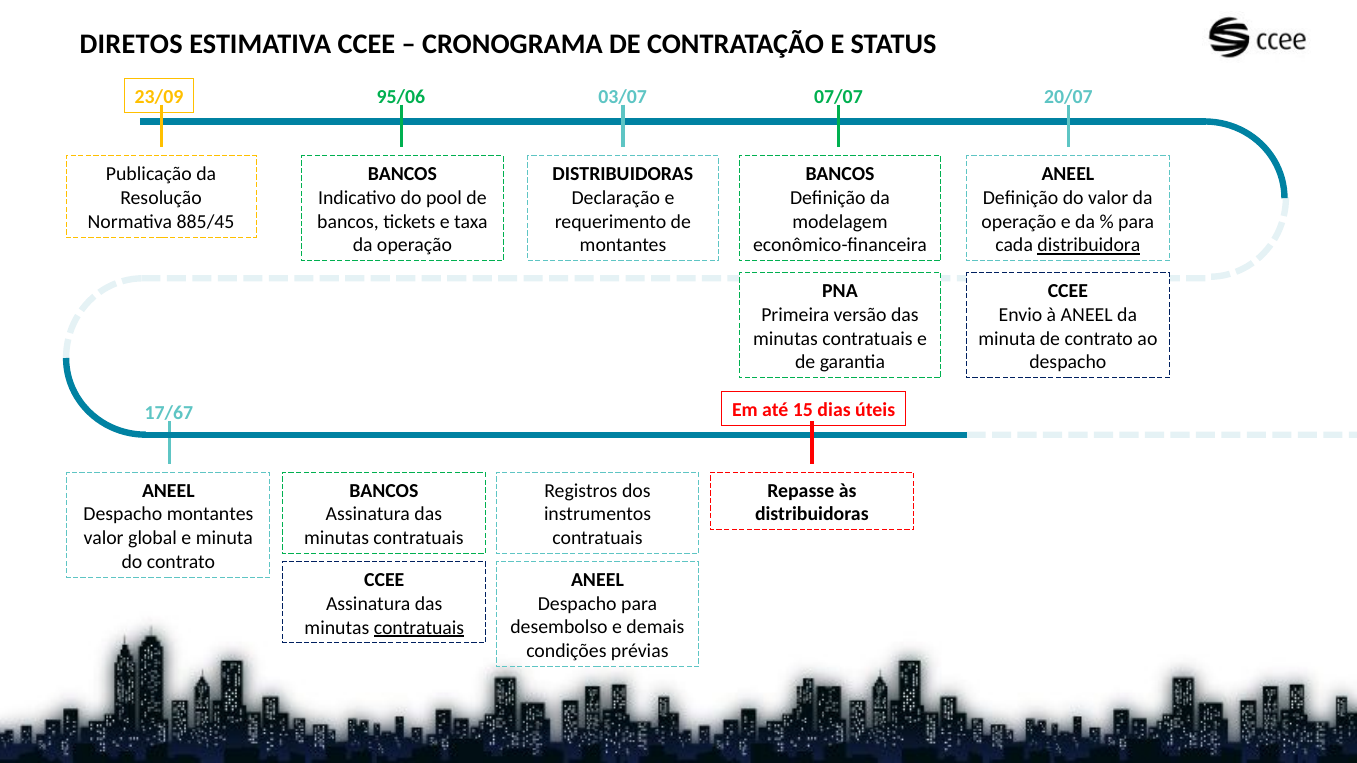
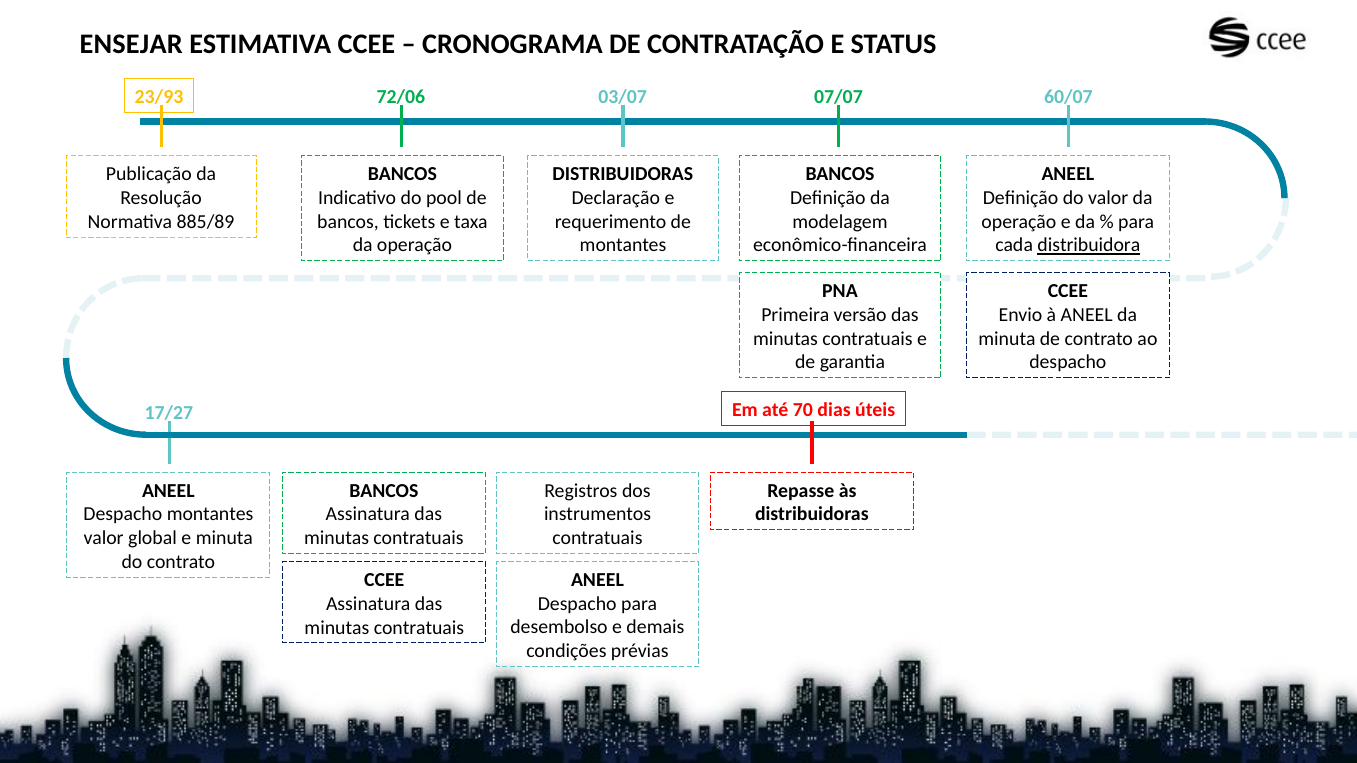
DIRETOS: DIRETOS -> ENSEJAR (131, 44)
23/09: 23/09 -> 23/93 (159, 97)
95/06: 95/06 -> 72/06 (401, 97)
20/07: 20/07 -> 60/07 (1068, 97)
885/45: 885/45 -> 885/89 (206, 222)
15: 15 -> 70 (803, 410)
17/67: 17/67 -> 17/27 (169, 413)
contratuais underline: present -> none (419, 628)
